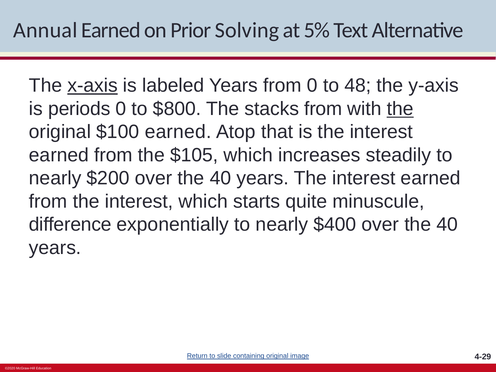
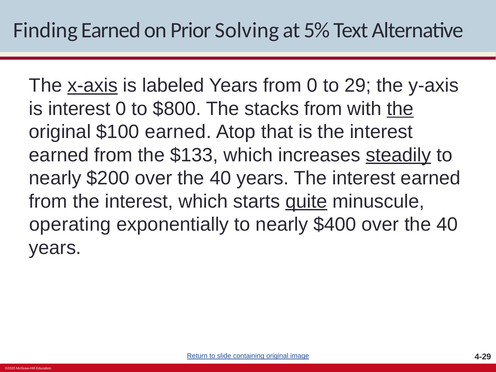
Annual: Annual -> Finding (45, 30)
48: 48 -> 29 (358, 86)
is periods: periods -> interest (79, 109)
$105: $105 -> $133 (194, 155)
steadily underline: none -> present (398, 155)
quite underline: none -> present (306, 201)
difference: difference -> operating (70, 225)
